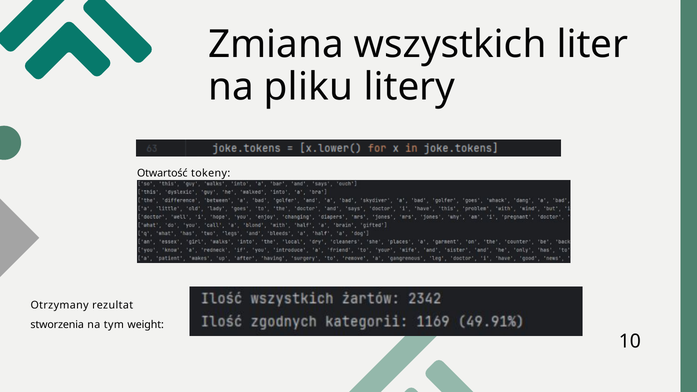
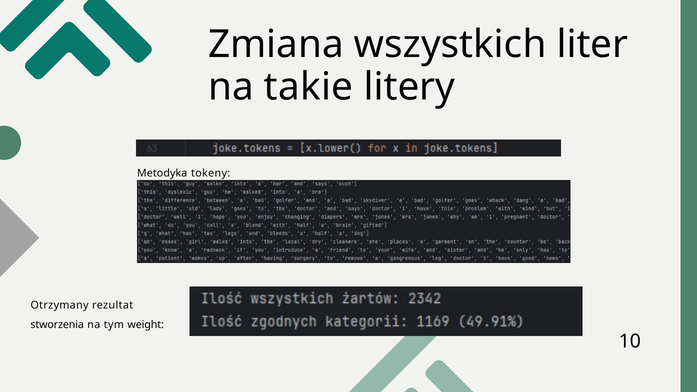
pliku: pliku -> takie (309, 87)
Otwartość: Otwartość -> Metodyka (162, 173)
